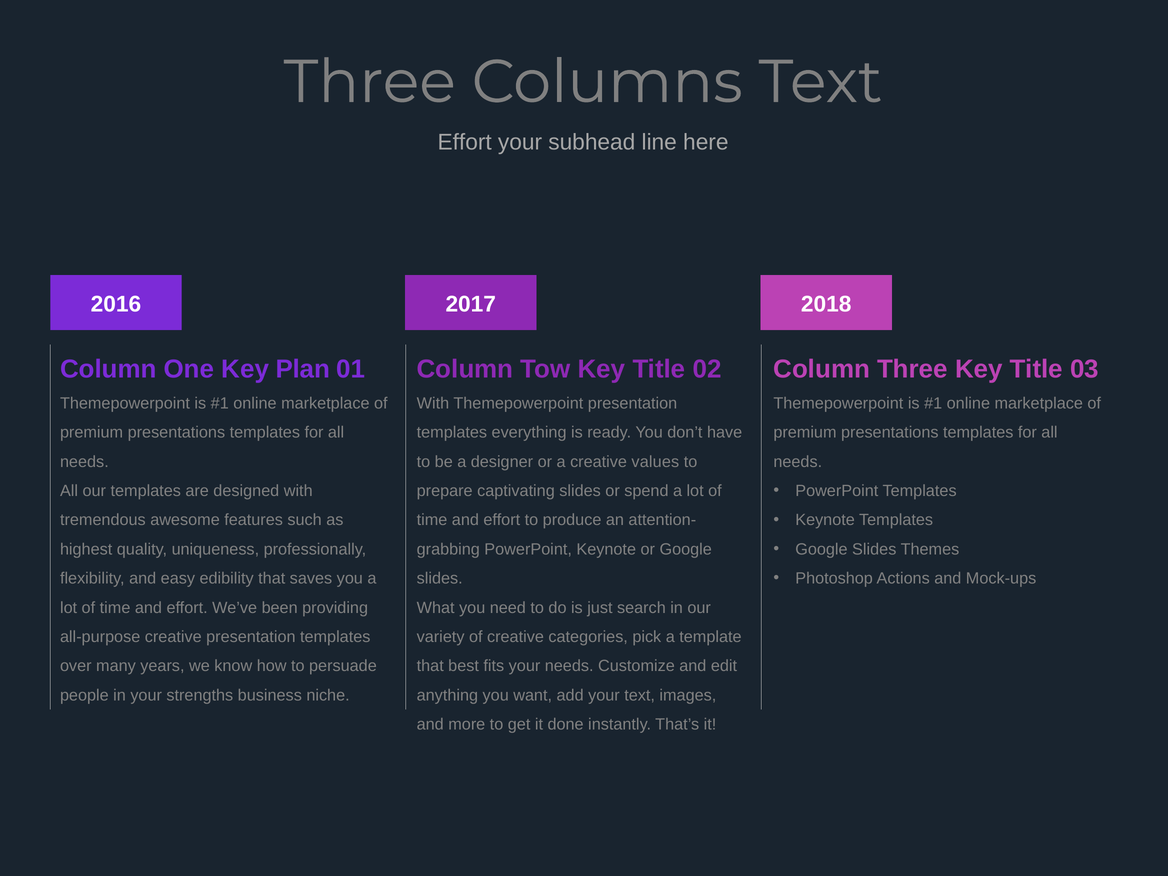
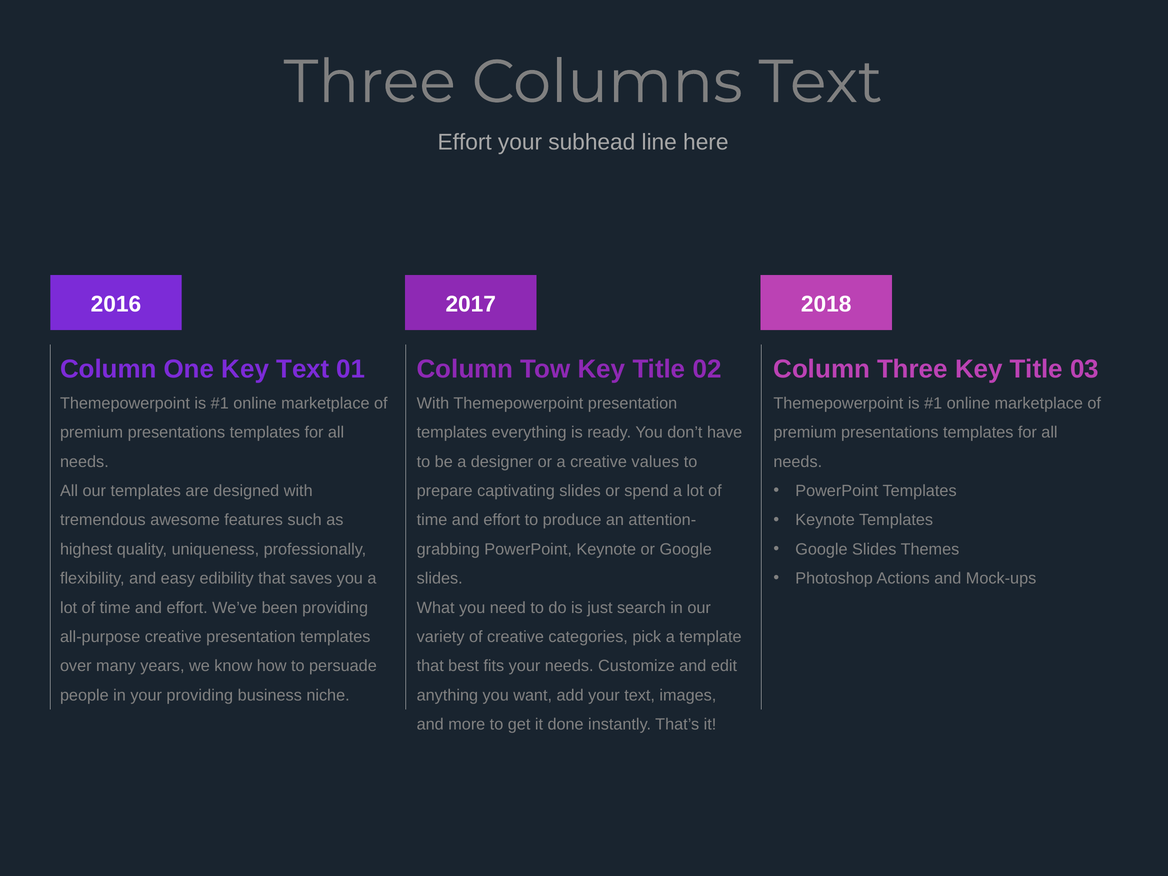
Key Plan: Plan -> Text (303, 369)
your strengths: strengths -> providing (200, 695)
